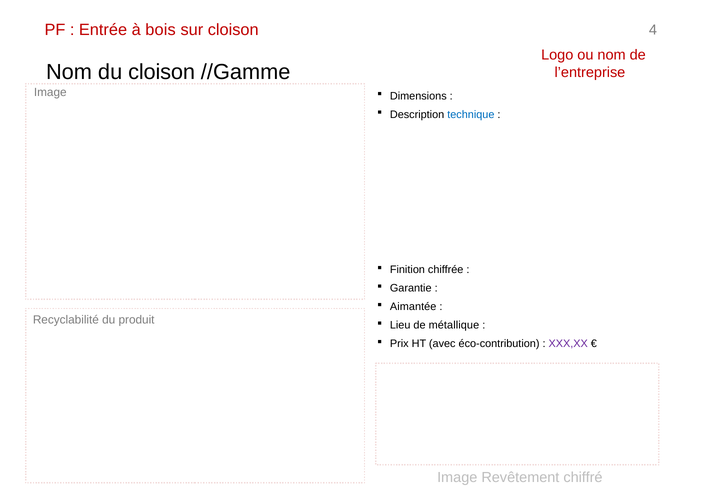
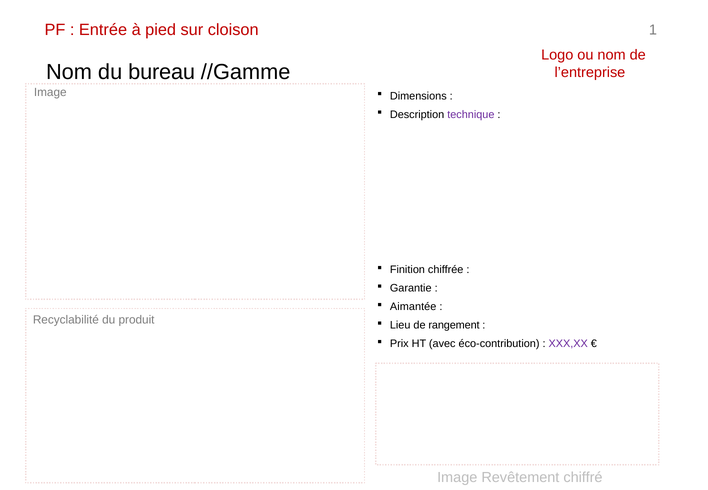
bois: bois -> pied (161, 30)
4: 4 -> 1 (653, 30)
du cloison: cloison -> bureau (162, 72)
technique colour: blue -> purple (471, 115)
métallique: métallique -> rangement (454, 325)
